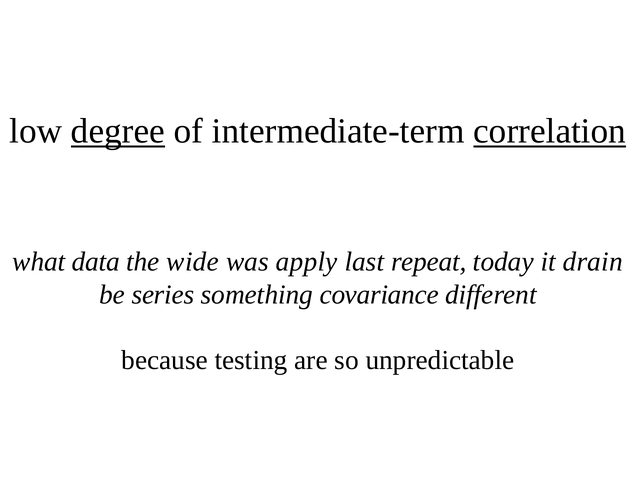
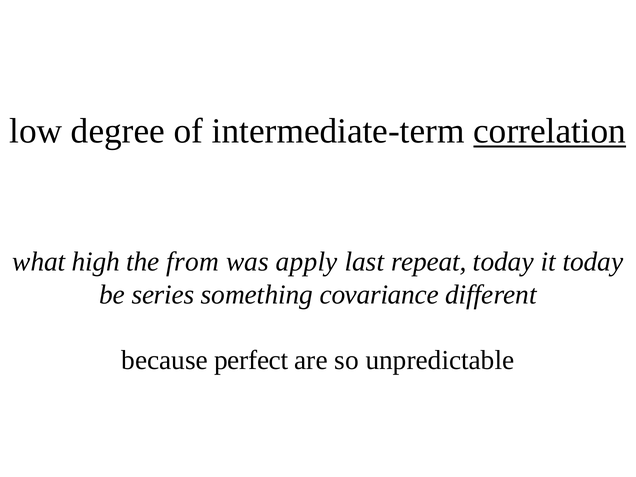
degree underline: present -> none (118, 131)
data: data -> high (96, 262)
wide: wide -> from (193, 262)
it drain: drain -> today (593, 262)
testing: testing -> perfect (251, 360)
